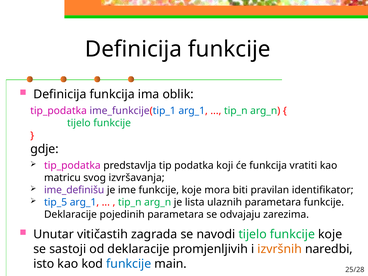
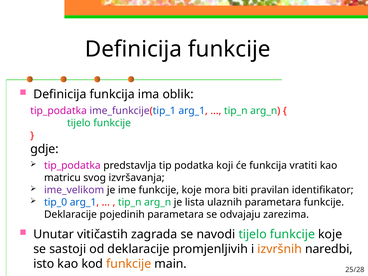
ime_definišu: ime_definišu -> ime_velikom (74, 190)
tip_5: tip_5 -> tip_0 (56, 202)
funkcije colour: blue -> orange (129, 264)
